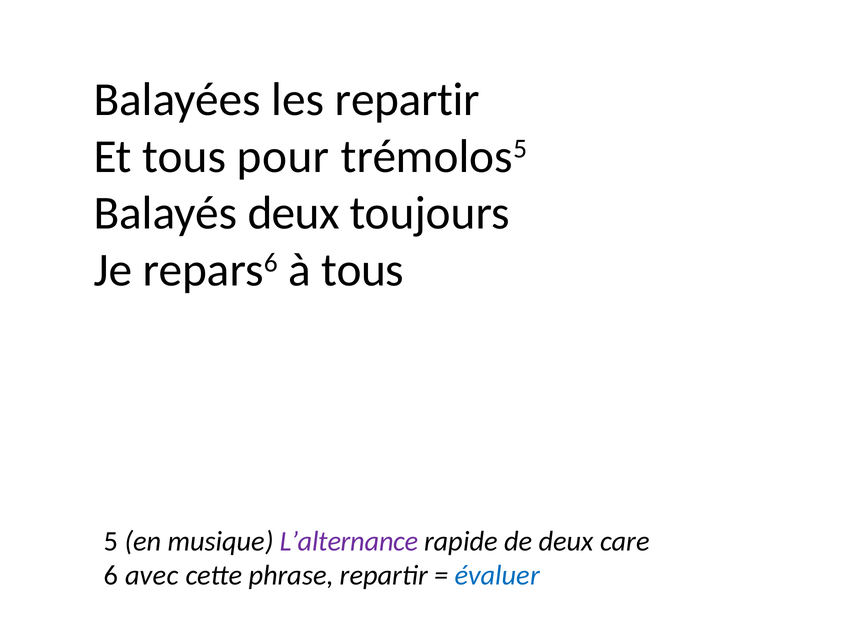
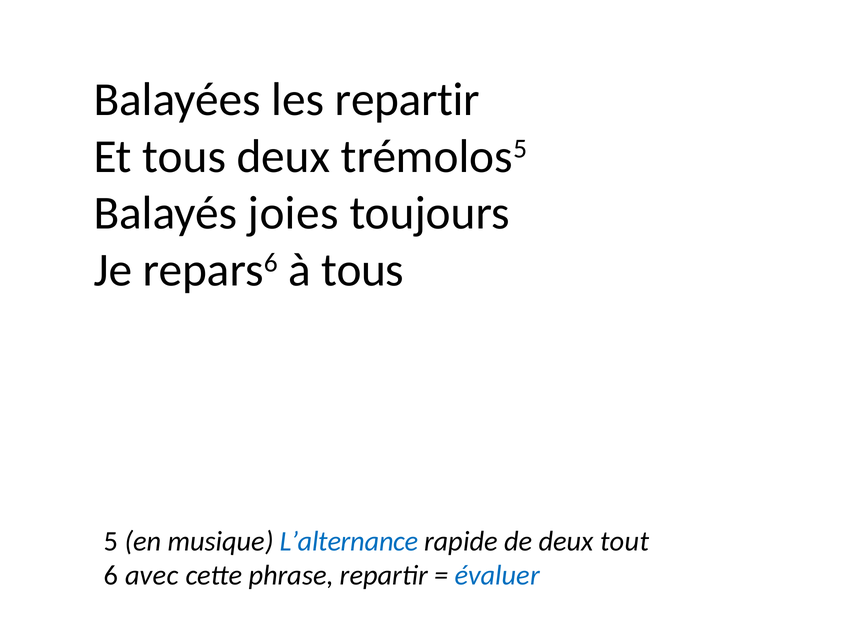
tous pour: pour -> deux (283, 157)
Balayés deux: deux -> joies (293, 213)
L’alternance colour: purple -> blue (349, 542)
care: care -> tout (625, 542)
